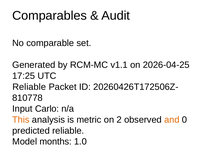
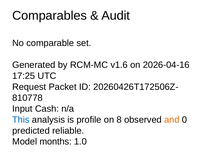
v1.1: v1.1 -> v1.6 (119, 65)
2026-04-25: 2026-04-25 -> 2026-04-16 (166, 65)
Reliable: Reliable -> Request (29, 87)
Carlo: Carlo -> Cash (47, 109)
This colour: orange -> blue (21, 120)
metric: metric -> profile (89, 120)
2: 2 -> 8 (119, 120)
